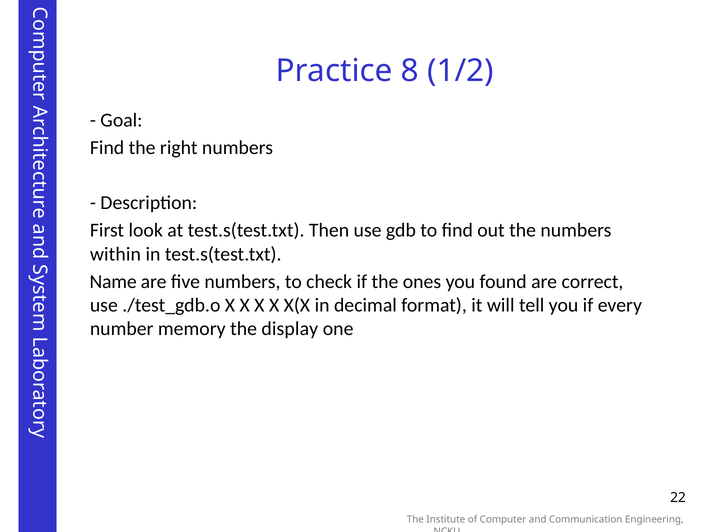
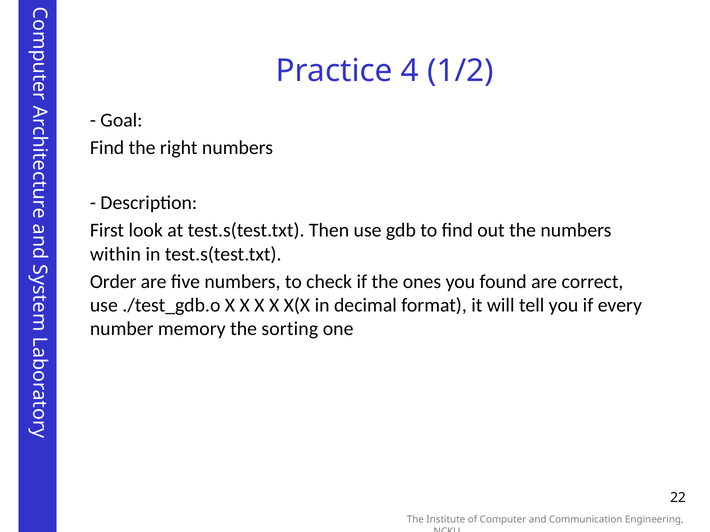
8: 8 -> 4 (410, 71)
Name: Name -> Order (113, 282)
display: display -> sorting (290, 329)
